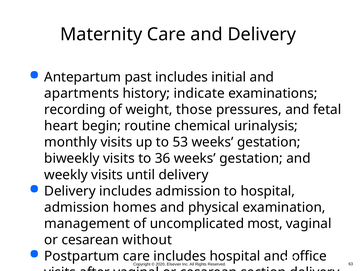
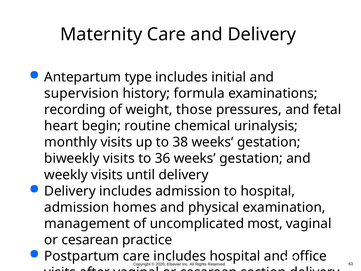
past: past -> type (138, 77)
apartments: apartments -> supervision (82, 93)
indicate: indicate -> formula (199, 93)
53: 53 -> 38 (180, 142)
without: without -> practice (147, 240)
